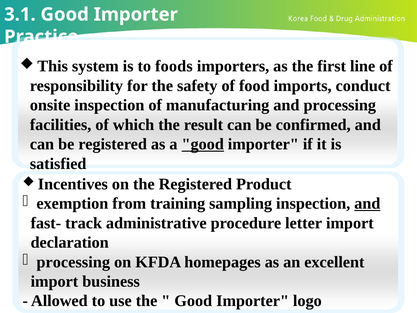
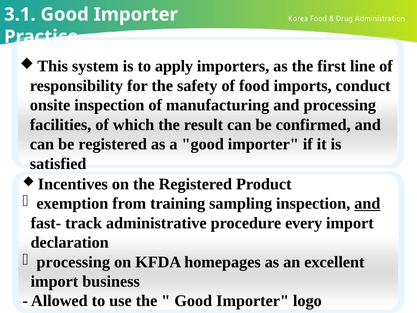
foods: foods -> apply (174, 66)
good underline: present -> none (203, 144)
letter: letter -> every (304, 223)
